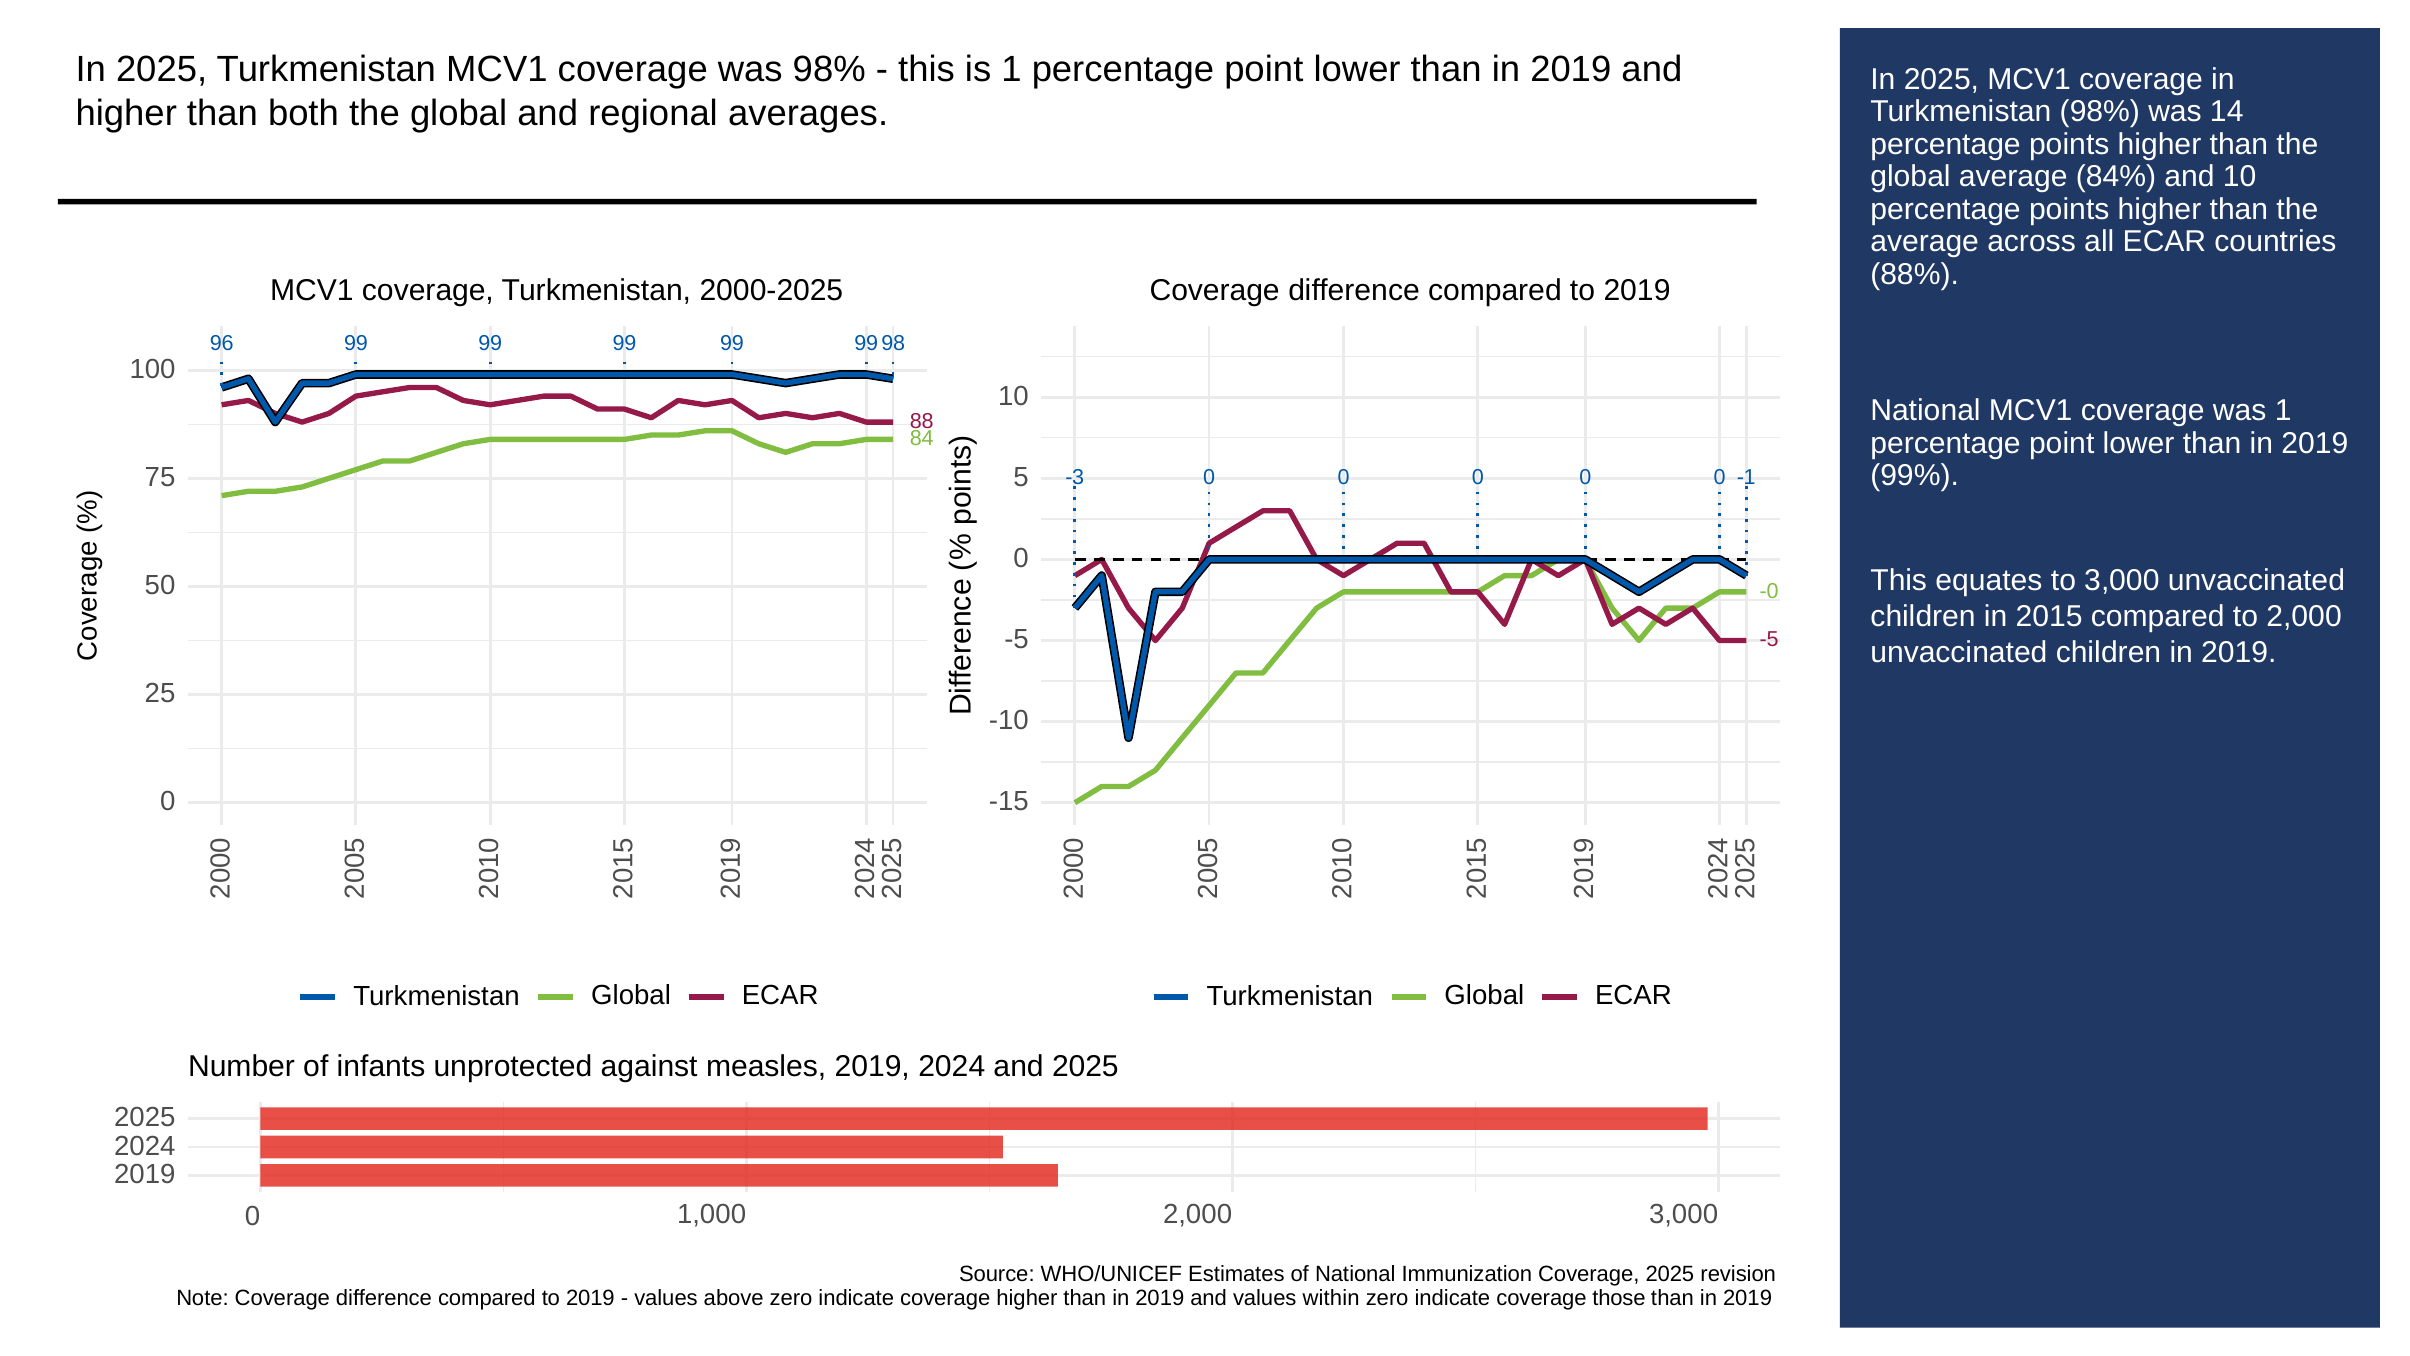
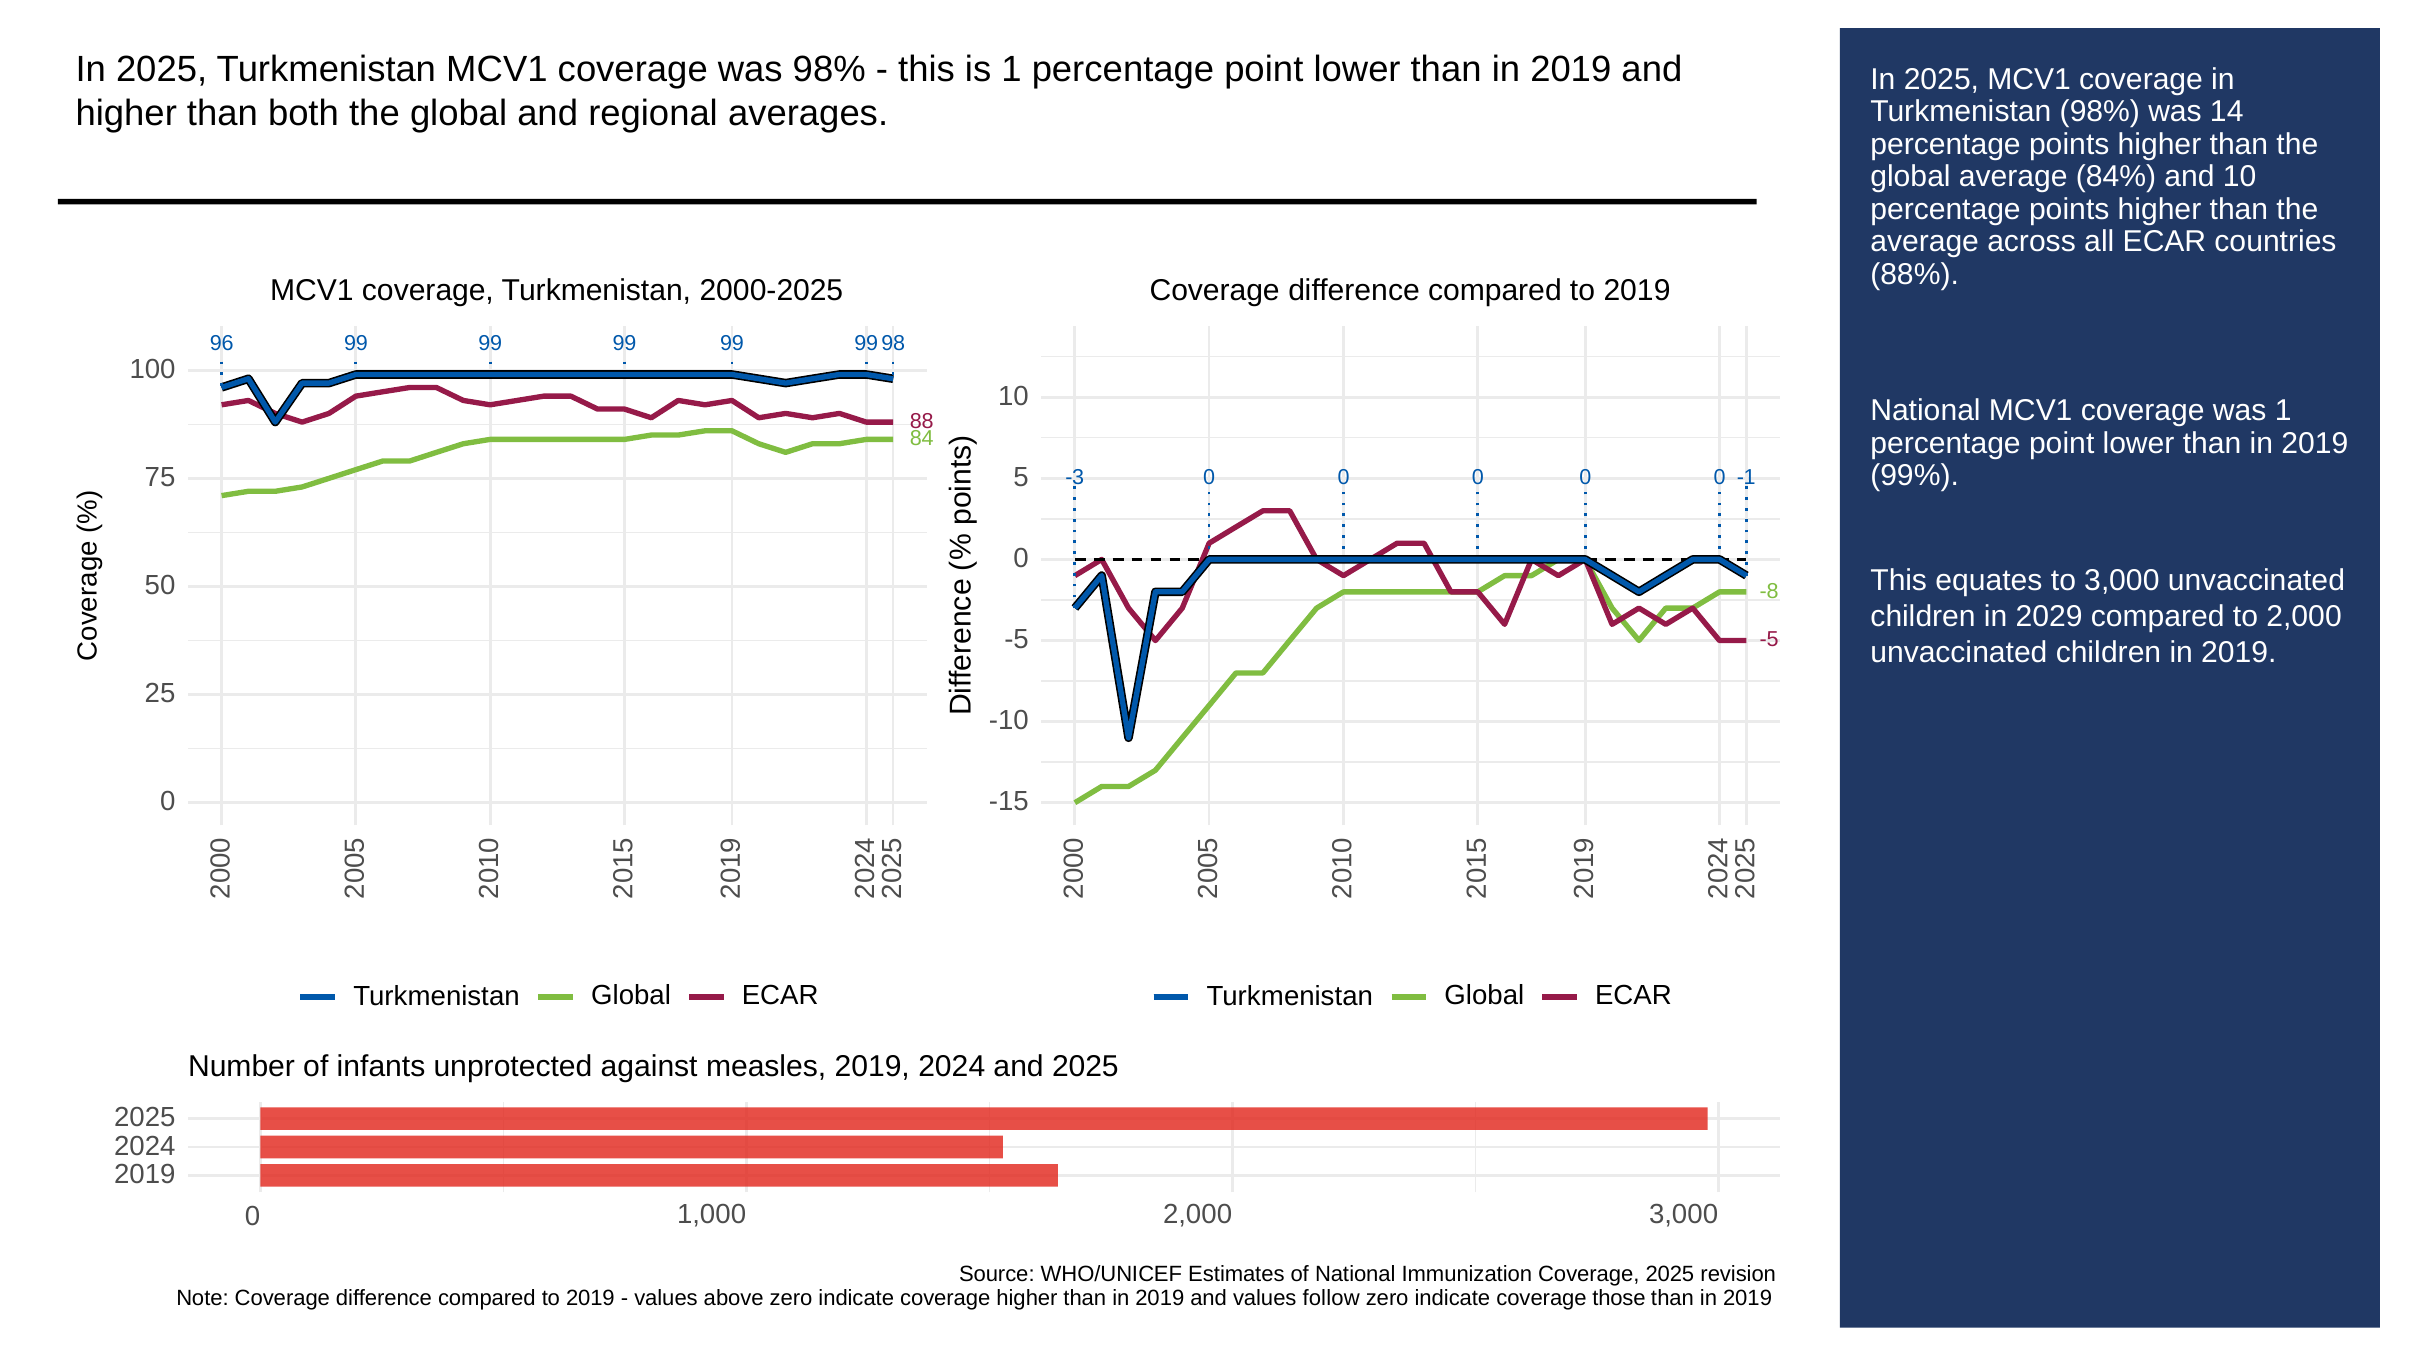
-0: -0 -> -8 (1769, 591)
2015: 2015 -> 2029 (2049, 616)
within: within -> follow (1331, 1298)
